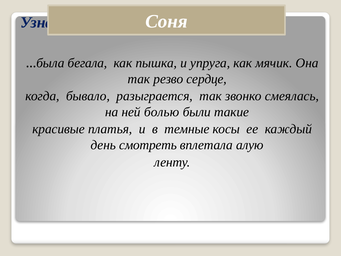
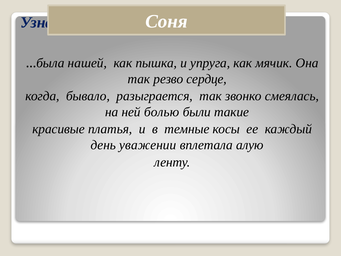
бегала: бегала -> нашей (87, 63)
смотреть: смотреть -> уважении (148, 145)
